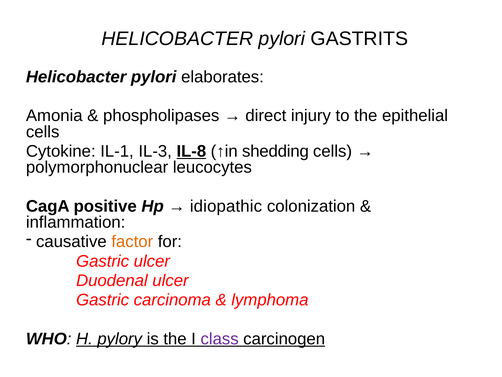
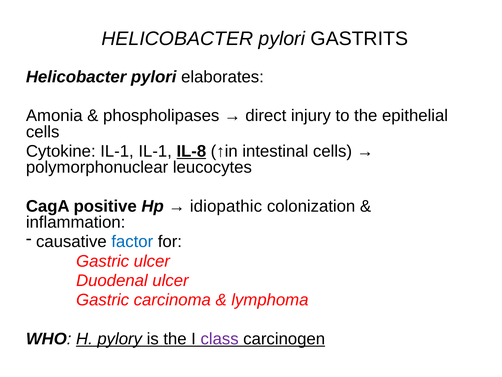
IL-1 IL-3: IL-3 -> IL-1 (155, 151)
shedding: shedding -> intestinal (275, 151)
factor colour: orange -> blue (132, 241)
